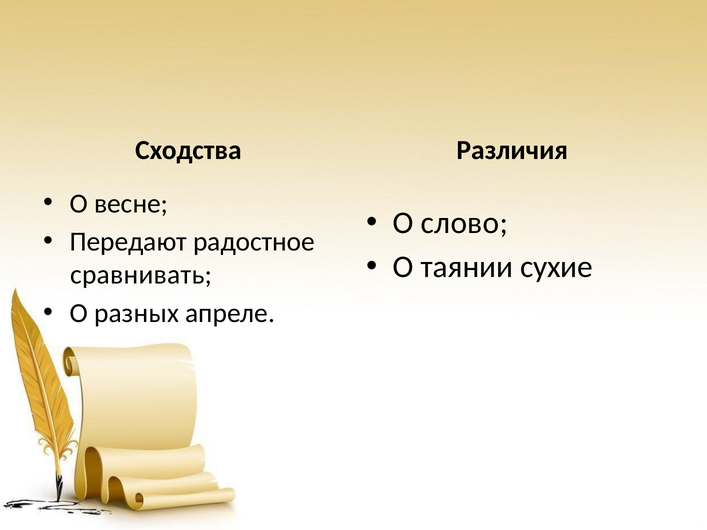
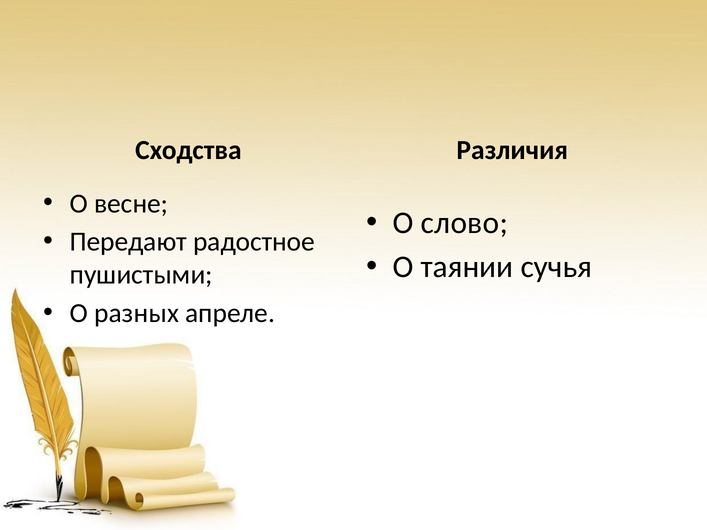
сухие: сухие -> сучья (556, 267)
сравнивать: сравнивать -> пушистыми (141, 275)
